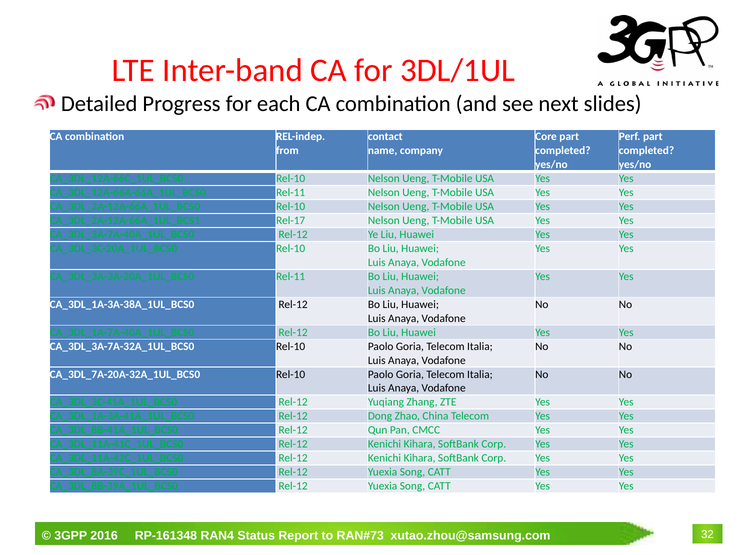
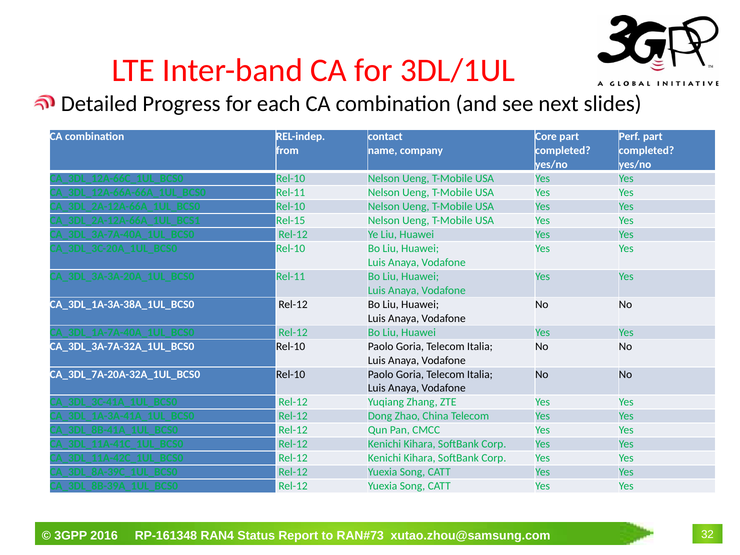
Rel-17: Rel-17 -> Rel-15 (291, 221)
